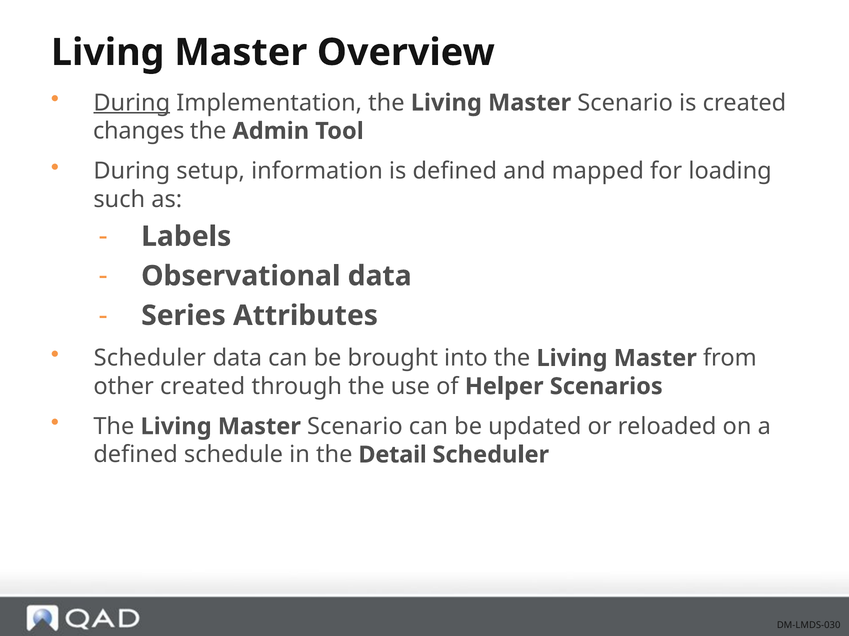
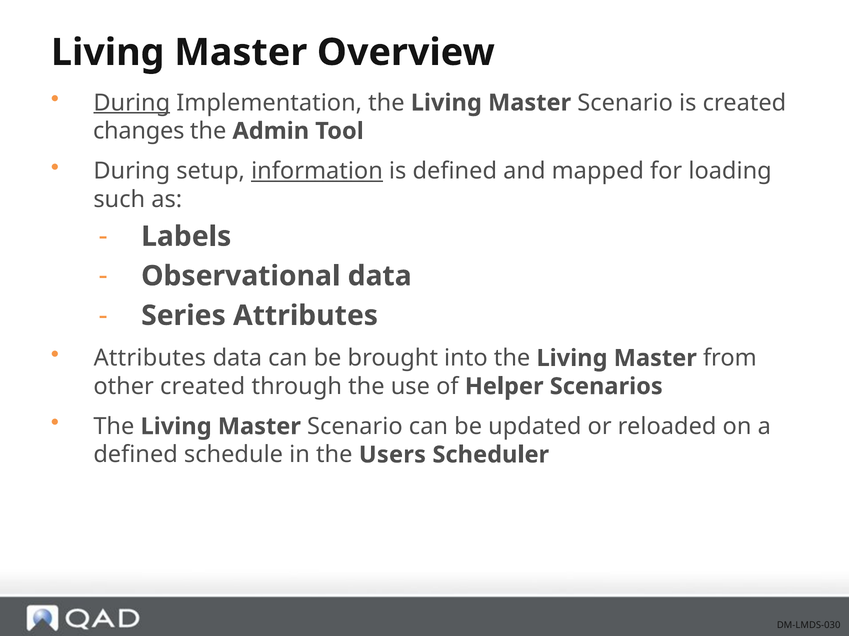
information underline: none -> present (317, 171)
Scheduler: Scheduler -> Attributes (150, 359)
Detail: Detail -> Users (392, 455)
